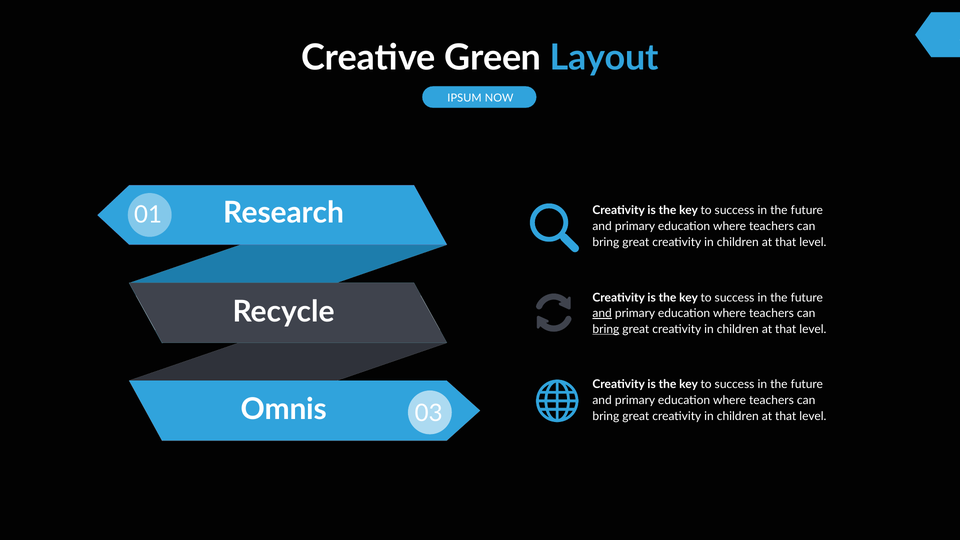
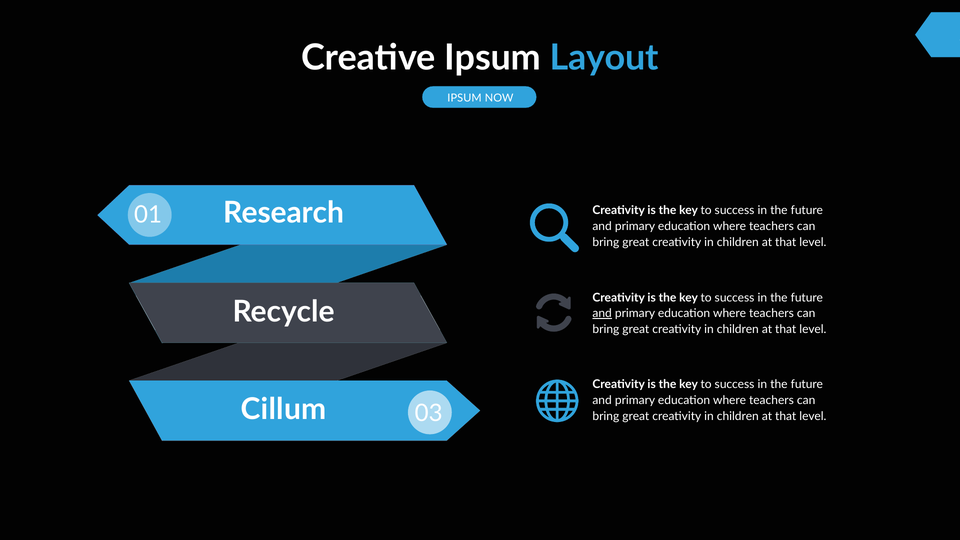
Creative Green: Green -> Ipsum (493, 58)
bring underline: present -> none (606, 329)
Omnis: Omnis -> Cillum (284, 410)
